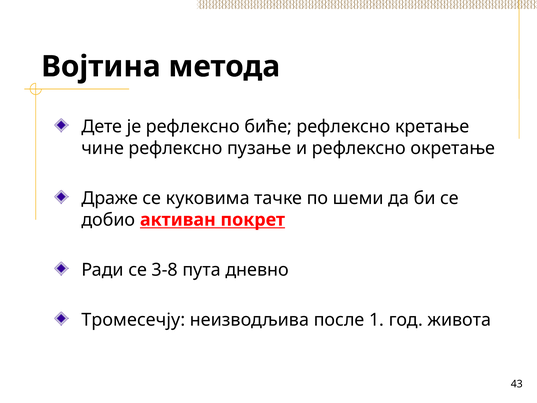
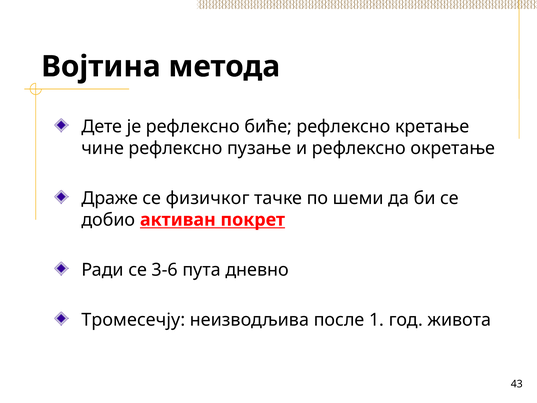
куковима: куковима -> физичког (208, 198)
3-8: 3-8 -> 3-6 (165, 270)
